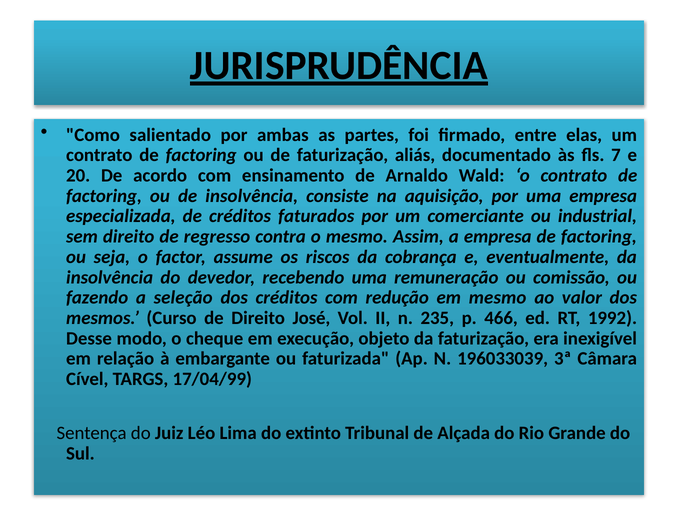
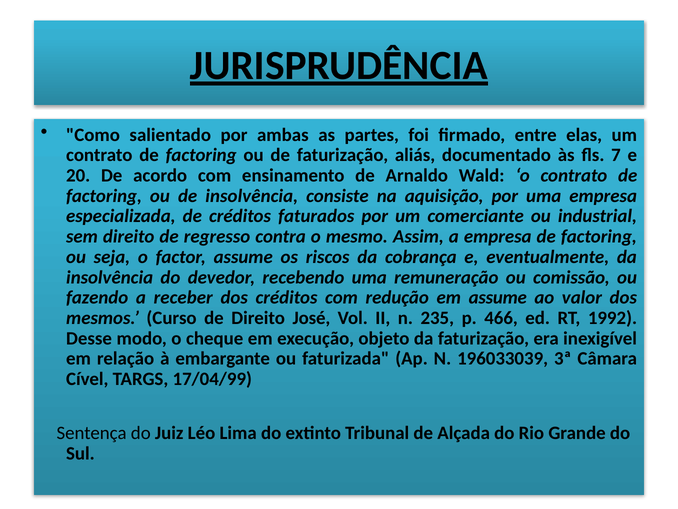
seleção: seleção -> receber (183, 297)
em mesmo: mesmo -> assume (498, 297)
